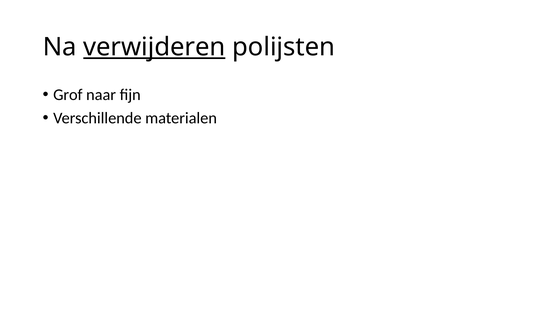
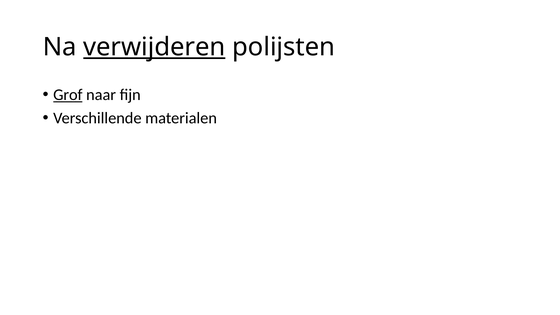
Grof underline: none -> present (68, 95)
